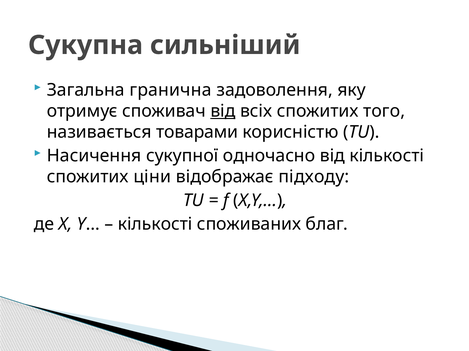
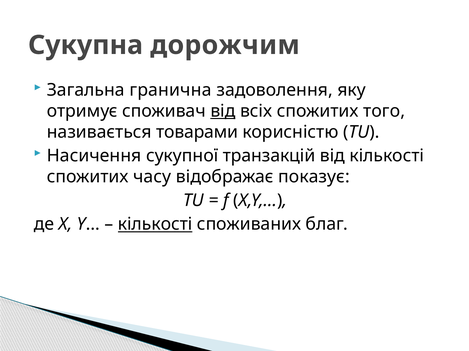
сильніший: сильніший -> дорожчим (225, 45)
одночасно: одночасно -> транзакцій (269, 156)
ціни: ціни -> часу (152, 177)
підходу: підходу -> показує (314, 177)
кількості underline: none -> present (155, 225)
